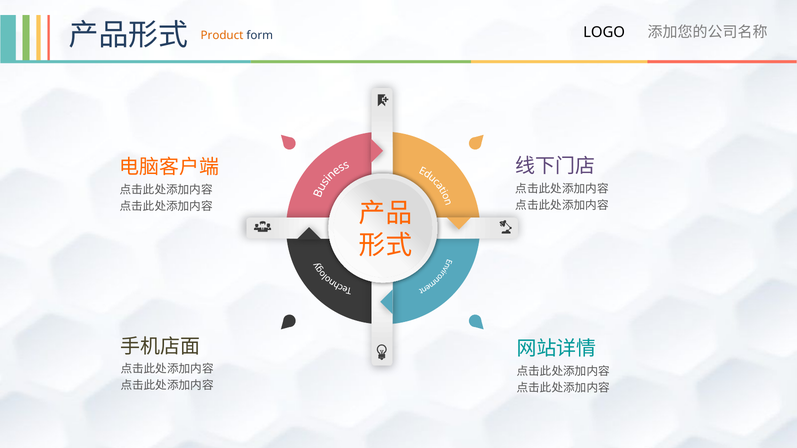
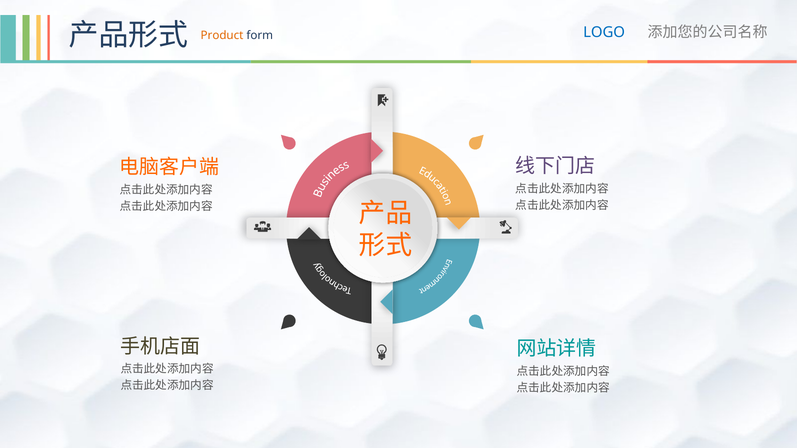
LOGO colour: black -> blue (604, 32)
